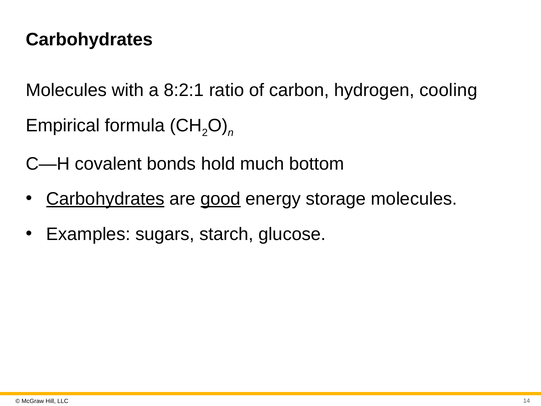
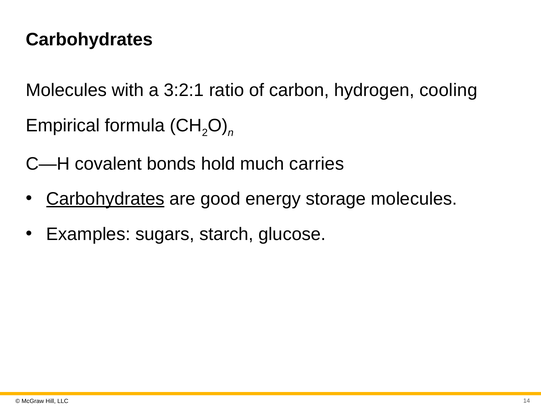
8:2:1: 8:2:1 -> 3:2:1 (184, 90)
bottom: bottom -> carries (317, 164)
good underline: present -> none (221, 199)
